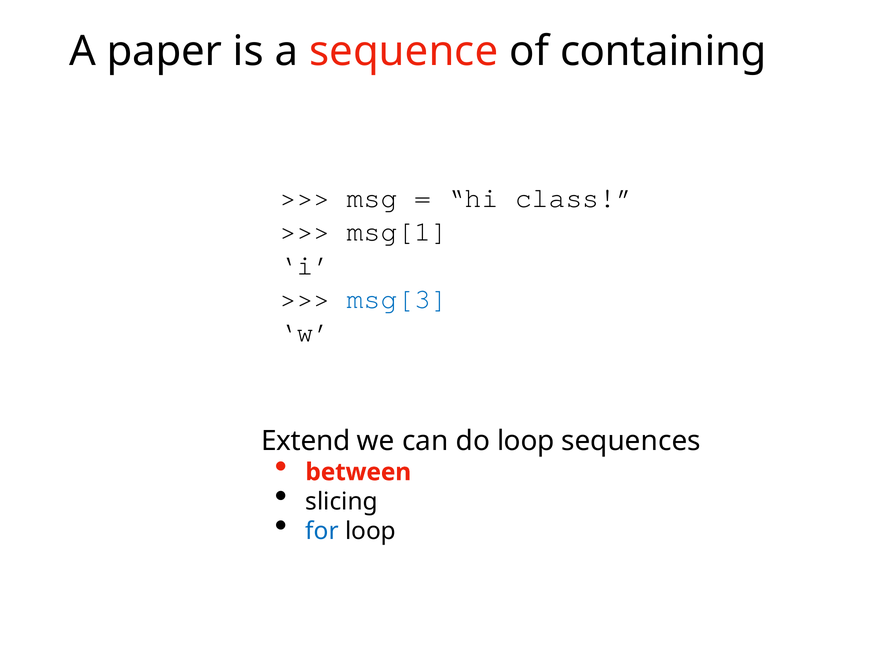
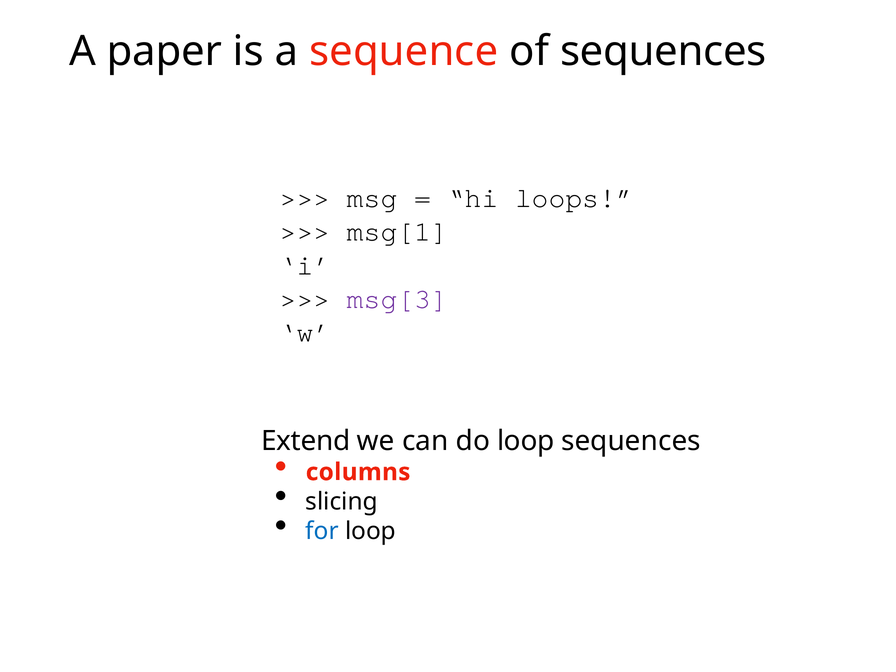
of containing: containing -> sequences (663, 52)
class: class -> loops (574, 198)
msg[3 colour: blue -> purple (397, 299)
between: between -> columns (358, 472)
